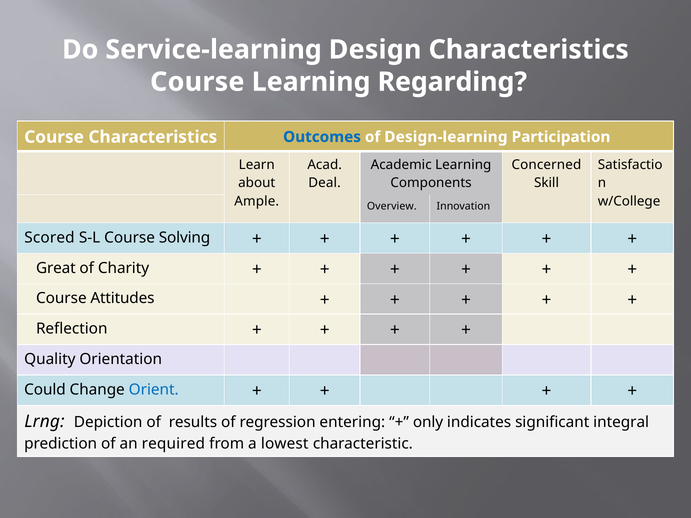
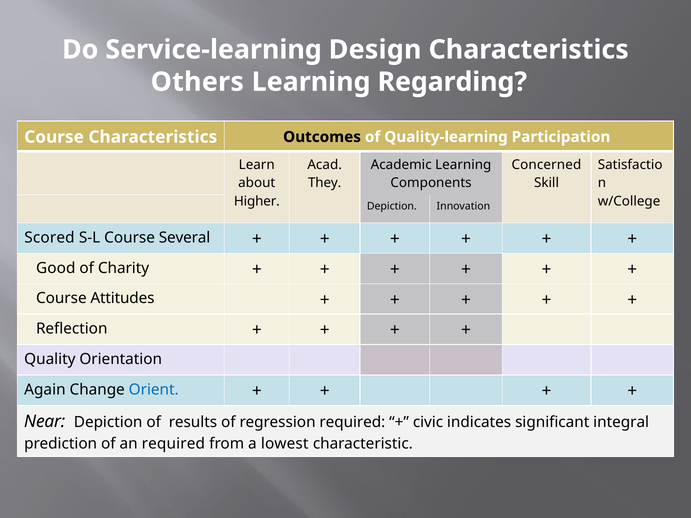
Course: Course -> Others (197, 82)
Outcomes colour: blue -> black (322, 137)
Design-learning: Design-learning -> Quality-learning (446, 137)
Deal: Deal -> They (325, 183)
Ample: Ample -> Higher (257, 201)
Overview: Overview -> Depiction (392, 206)
Solving: Solving -> Several (185, 238)
Great: Great -> Good (56, 268)
Could: Could -> Again (45, 390)
Lrng: Lrng -> Near (45, 422)
regression entering: entering -> required (352, 422)
only: only -> civic (428, 422)
